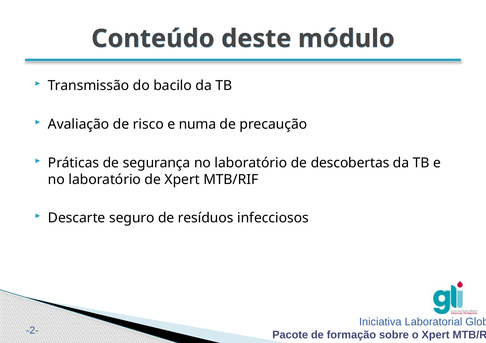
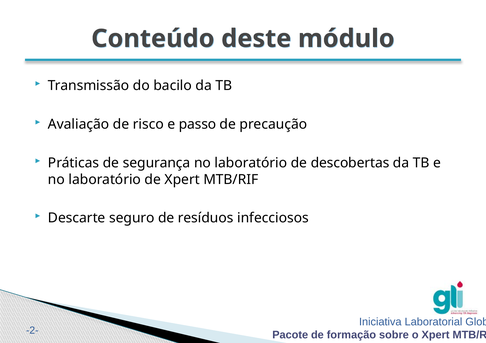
numa: numa -> passo (198, 124)
